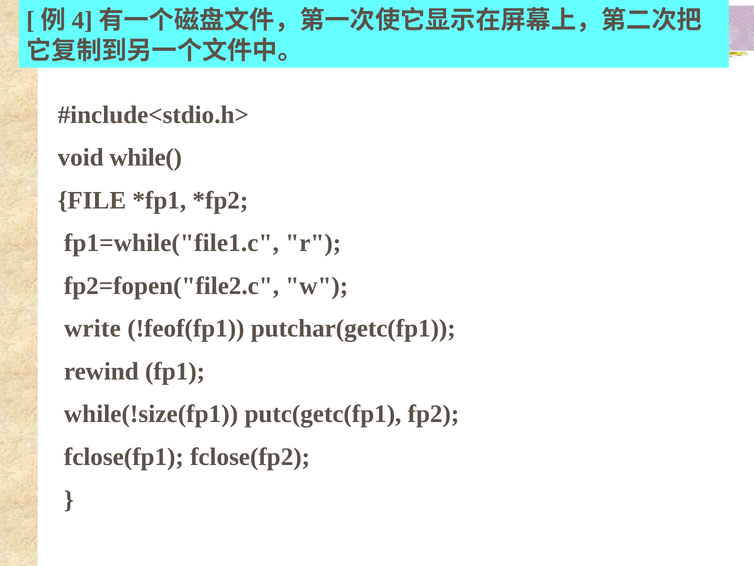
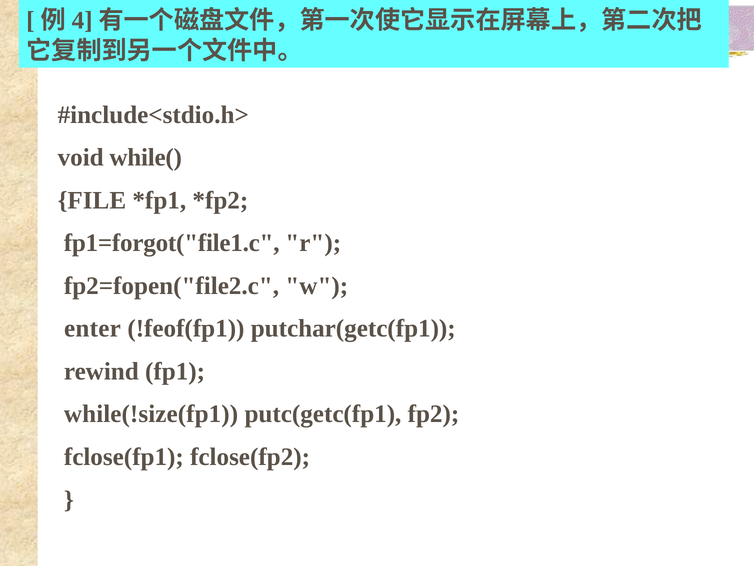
fp1=while("file1.c: fp1=while("file1.c -> fp1=forgot("file1.c (172, 243)
write: write -> enter (92, 328)
